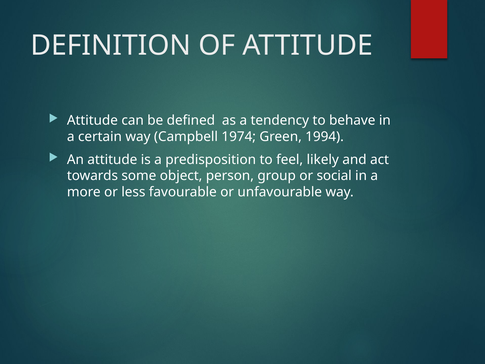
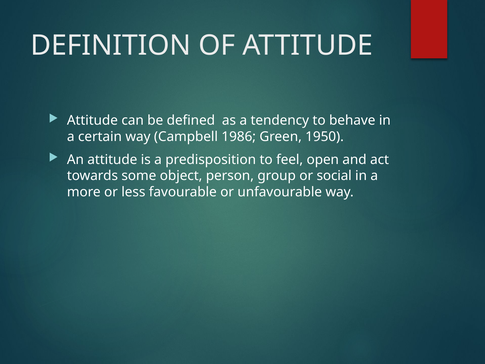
1974: 1974 -> 1986 (239, 137)
1994: 1994 -> 1950 (325, 137)
likely: likely -> open (323, 159)
